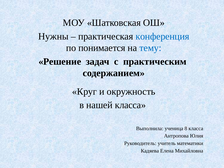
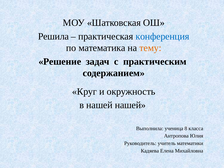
Нужны: Нужны -> Решила (53, 36)
понимается: понимается -> математика (102, 48)
тему colour: blue -> orange (150, 48)
нашей класса: класса -> нашей (130, 105)
